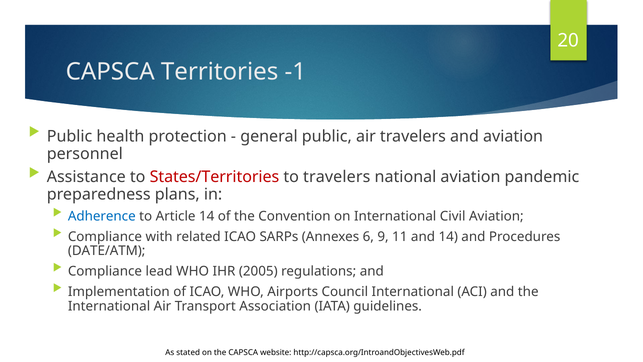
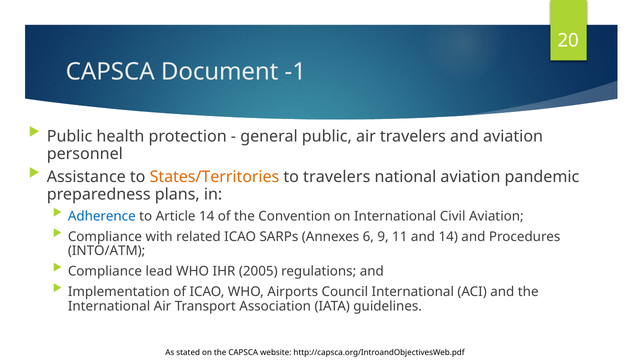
Territories: Territories -> Document (220, 72)
States/Territories colour: red -> orange (214, 177)
DATE/ATM: DATE/ATM -> INTO/ATM (107, 251)
